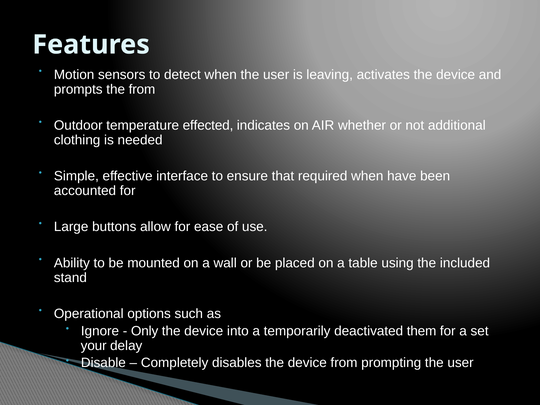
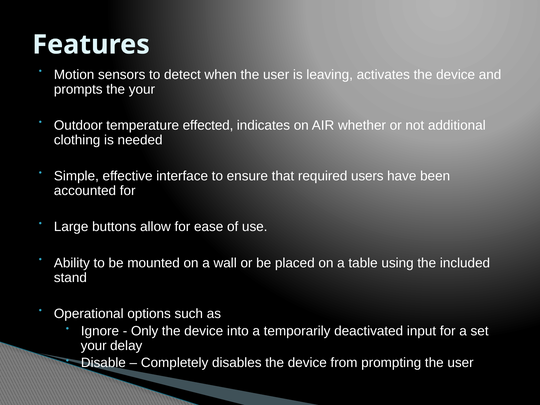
the from: from -> your (142, 89)
required when: when -> users (367, 176)
them: them -> input (421, 331)
